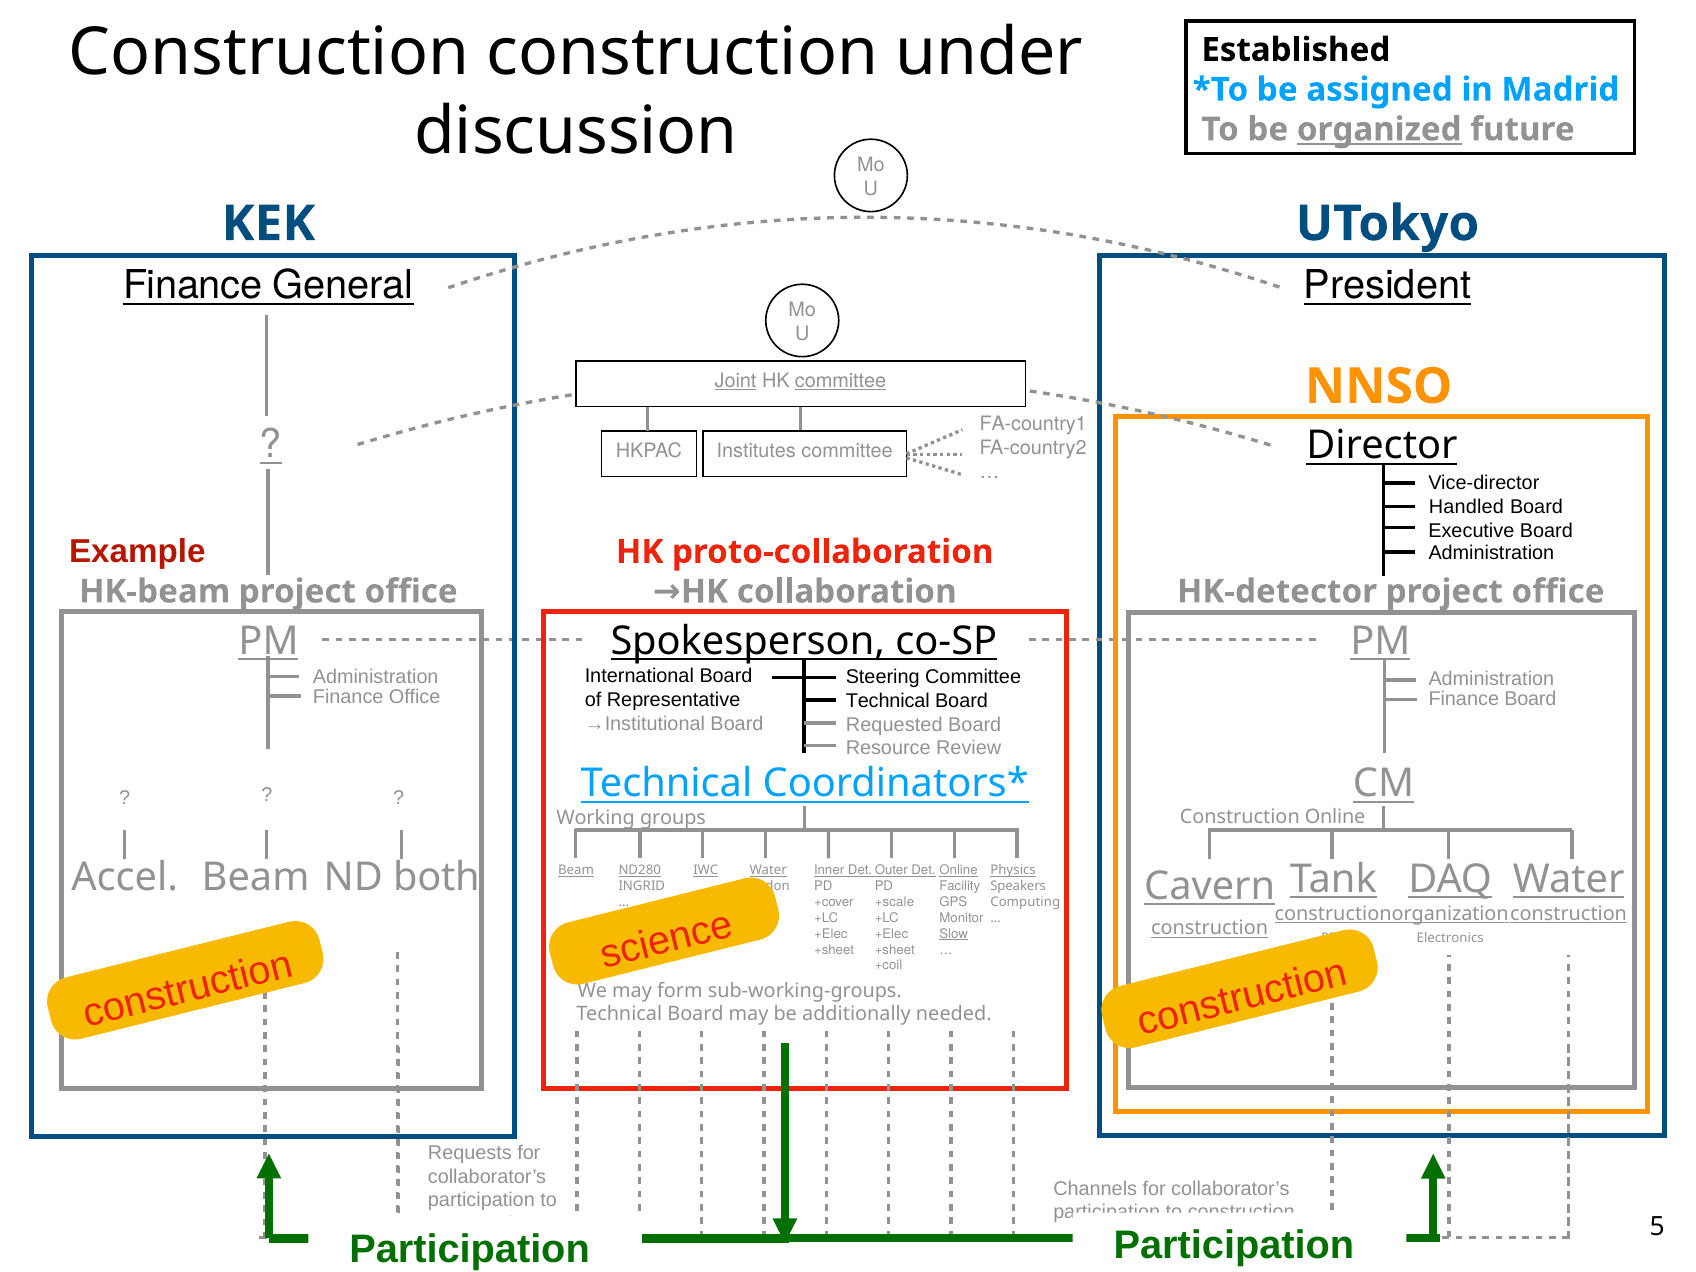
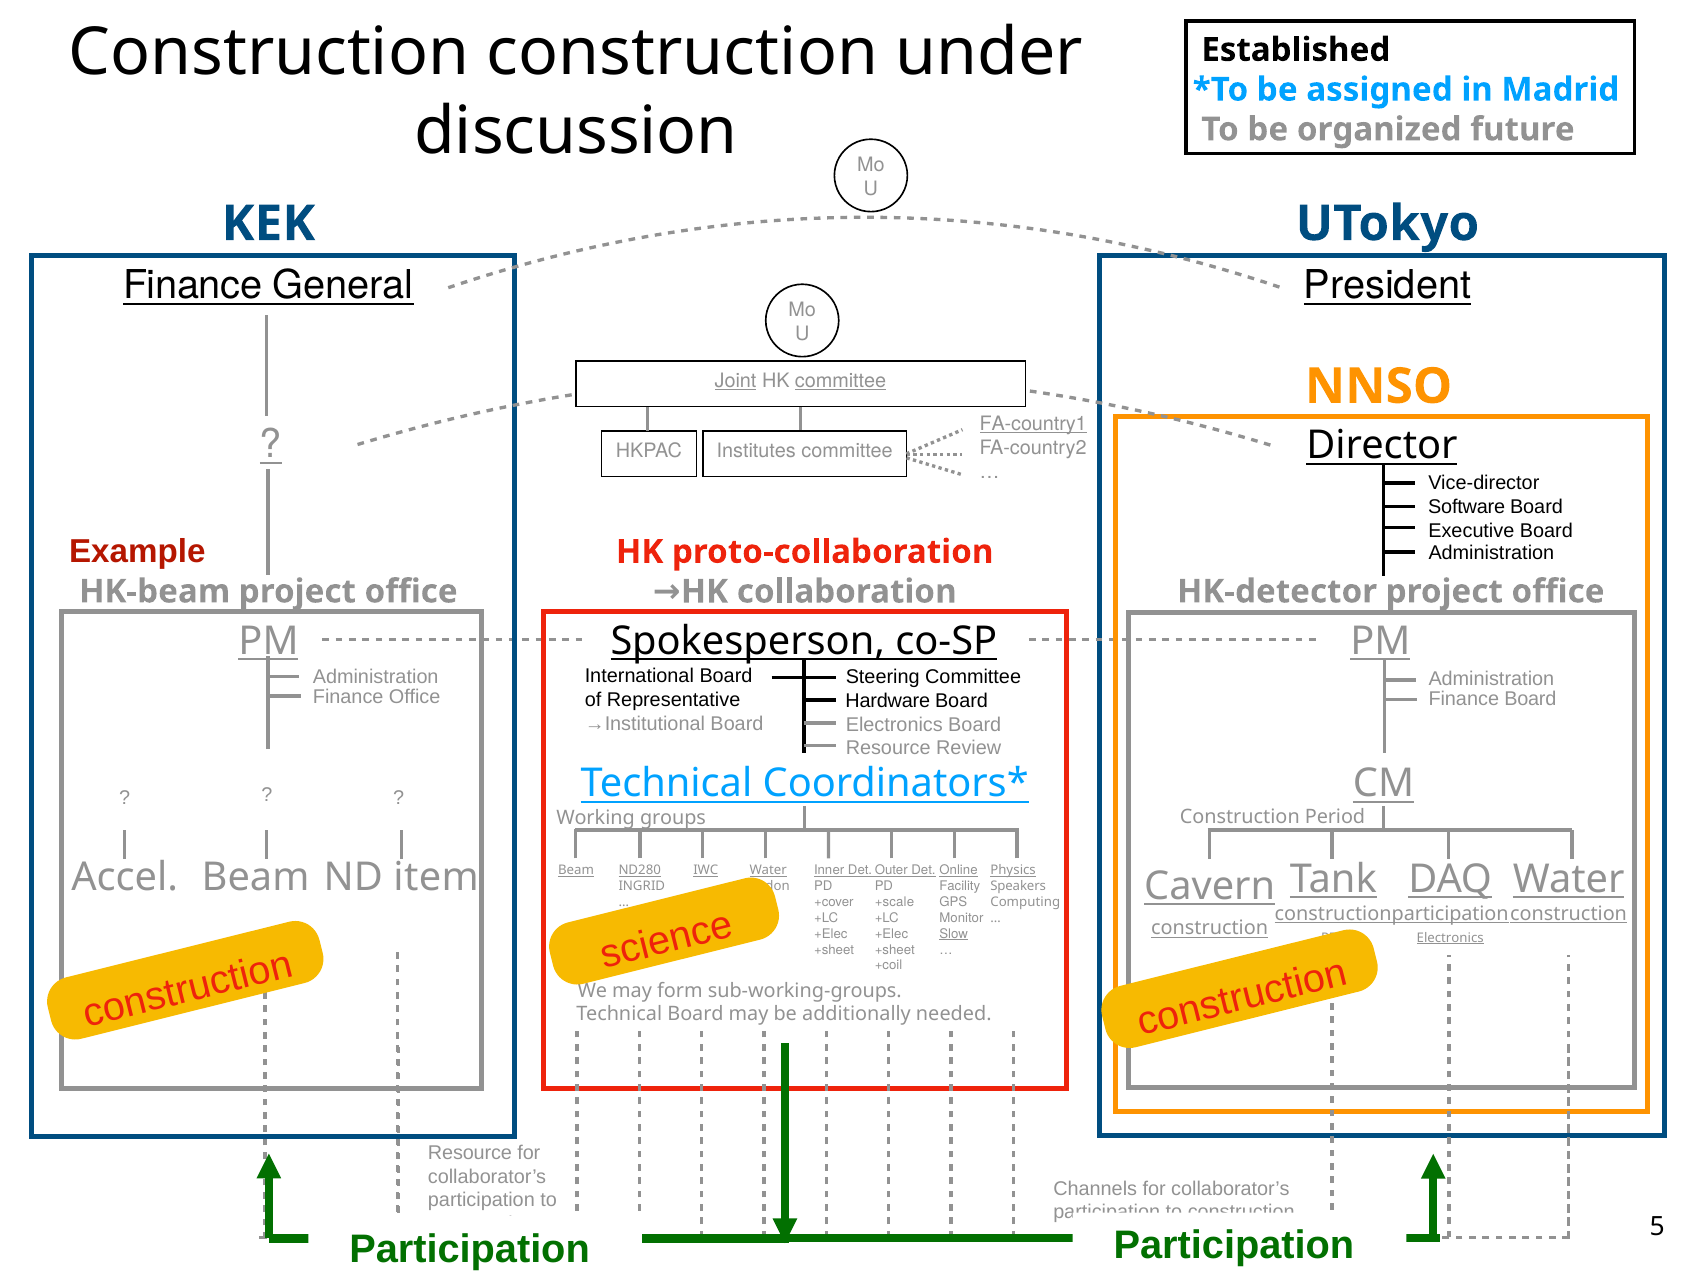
organized underline: present -> none (1379, 129)
FA-country1 underline: none -> present (1033, 424)
Handled: Handled -> Software (1467, 507)
Technical: Technical -> Hardware (888, 701)
Requested: Requested -> Electronics (894, 725)
Construction Online: Online -> Period (1335, 817)
both: both -> item (436, 878)
organization: organization -> participation (1450, 914)
Electronics underline: none -> present (1450, 938)
Requests: Requests -> Resource (470, 1153)
